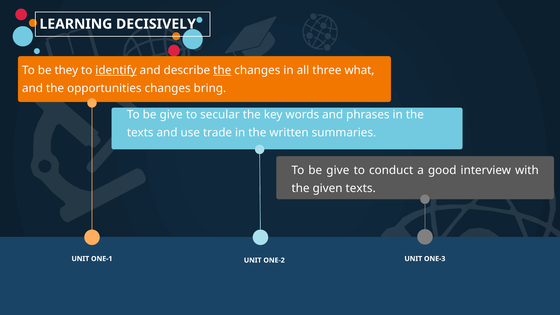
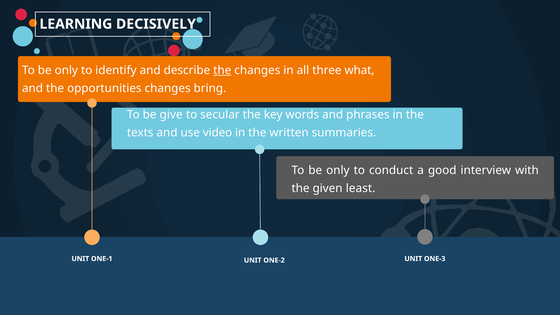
they: they -> only (66, 70)
identify underline: present -> none (116, 70)
trade: trade -> video (218, 133)
give: give -> only (338, 170)
given texts: texts -> least (361, 188)
